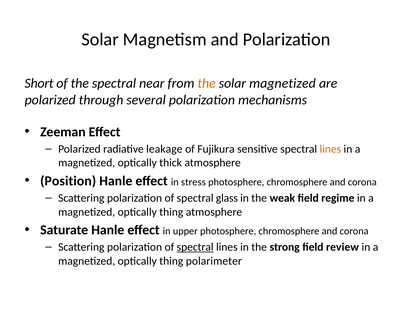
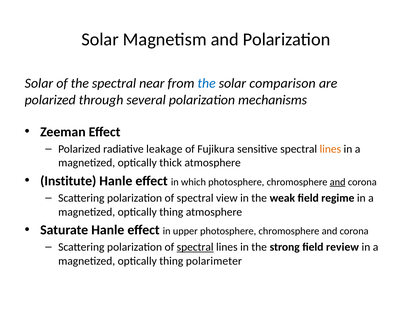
Short: Short -> Solar (39, 83)
the colour: orange -> blue (207, 83)
solar magnetized: magnetized -> comparison (282, 83)
Position: Position -> Institute (68, 181)
stress: stress -> which (193, 182)
and underline: none -> present (338, 182)
glass: glass -> view (227, 198)
